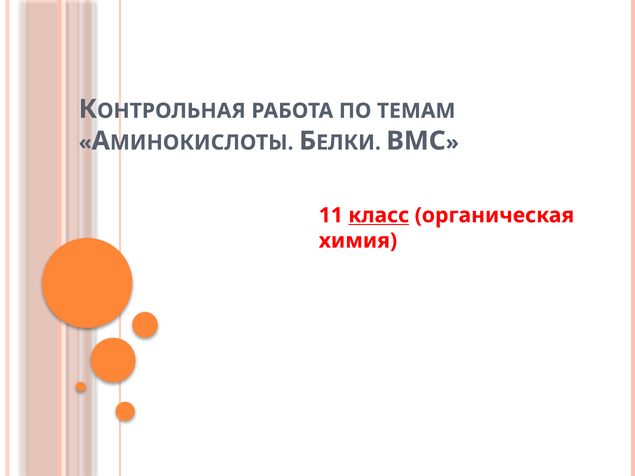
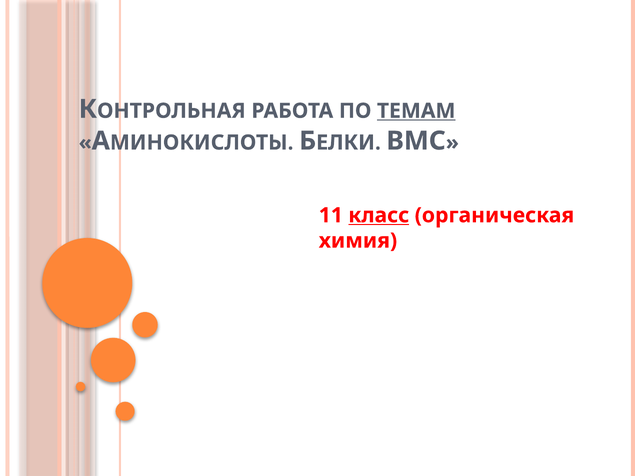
ТЕМАМ underline: none -> present (416, 111)
